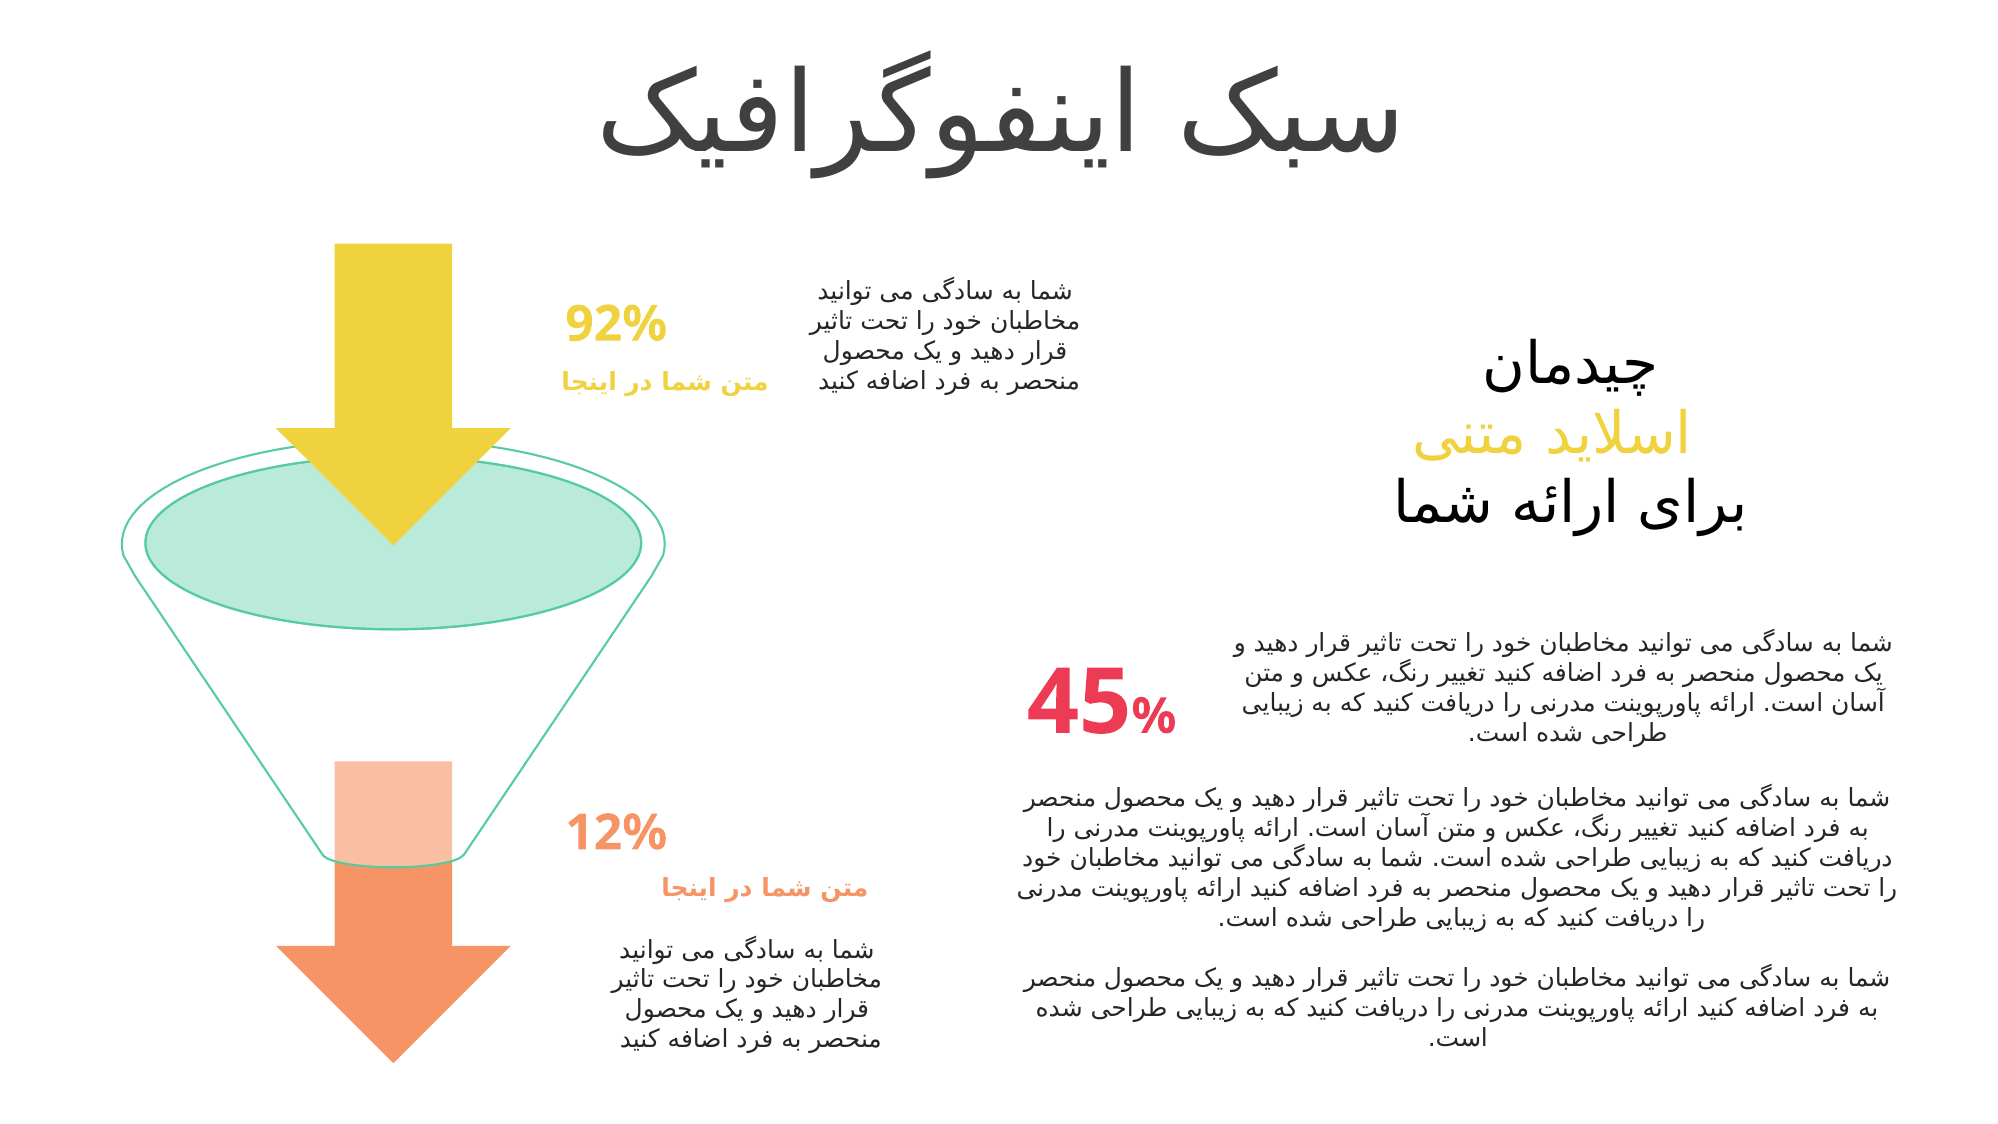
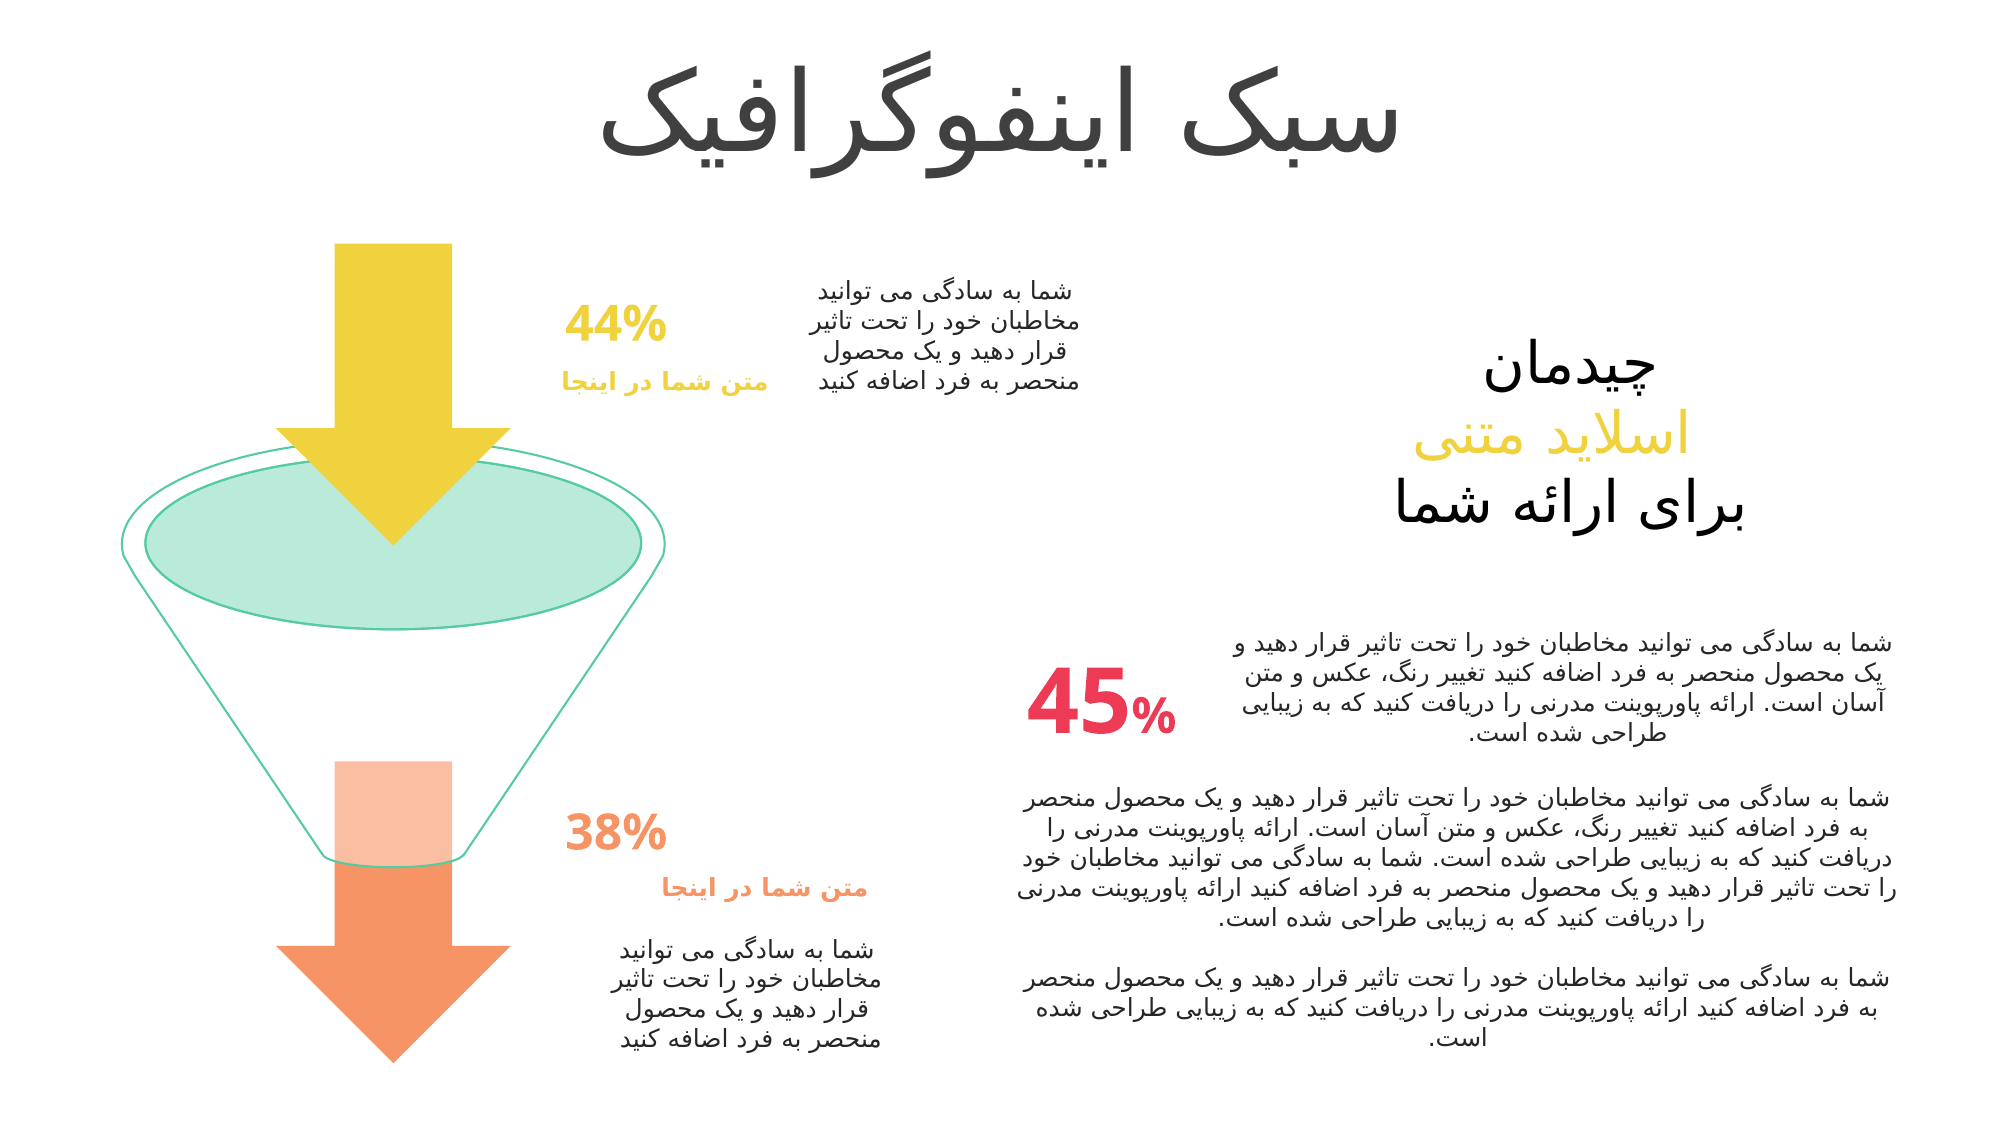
92%: 92% -> 44% (616, 324)
12%: 12% -> 38% (616, 833)
